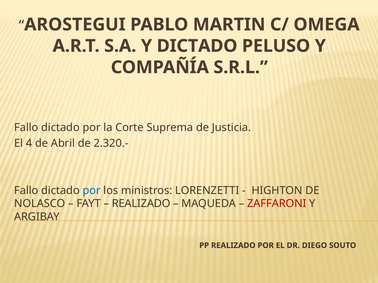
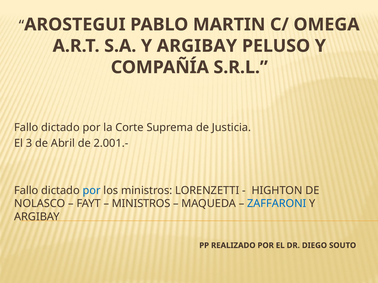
S.A Y DICTADO: DICTADO -> ARGIBAY (197, 46)
4: 4 -> 3 (29, 143)
2.320.-: 2.320.- -> 2.001.- (111, 143)
REALIZADO: REALIZADO -> MINISTROS (141, 204)
ZAFFARONI colour: red -> blue (277, 204)
